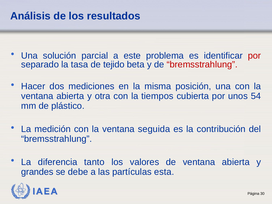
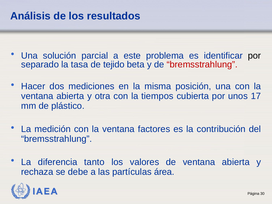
por colour: red -> black (254, 56)
54: 54 -> 17 (256, 96)
seguida: seguida -> factores (154, 129)
grandes: grandes -> rechaza (37, 172)
esta: esta -> área (164, 172)
